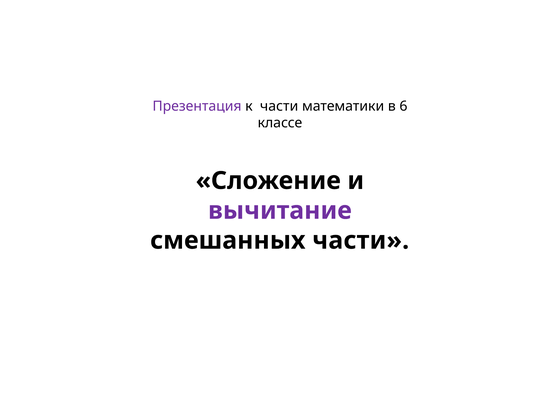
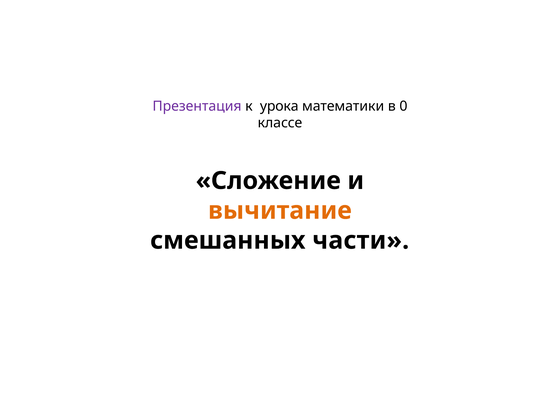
к части: части -> урока (279, 106)
6: 6 -> 0 (403, 106)
вычитание colour: purple -> orange (280, 211)
